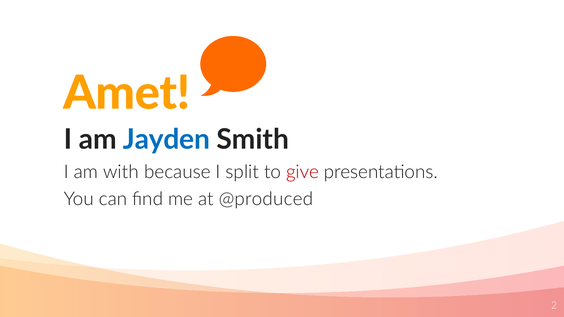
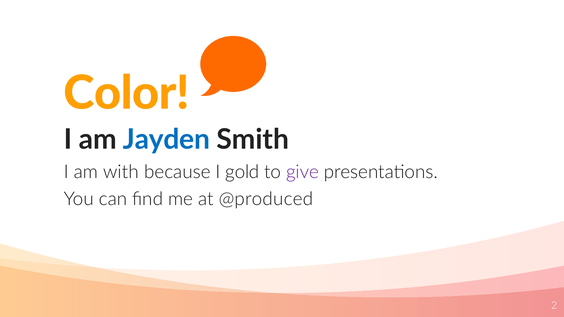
Amet: Amet -> Color (127, 93)
split: split -> gold (242, 172)
give colour: red -> purple (302, 172)
